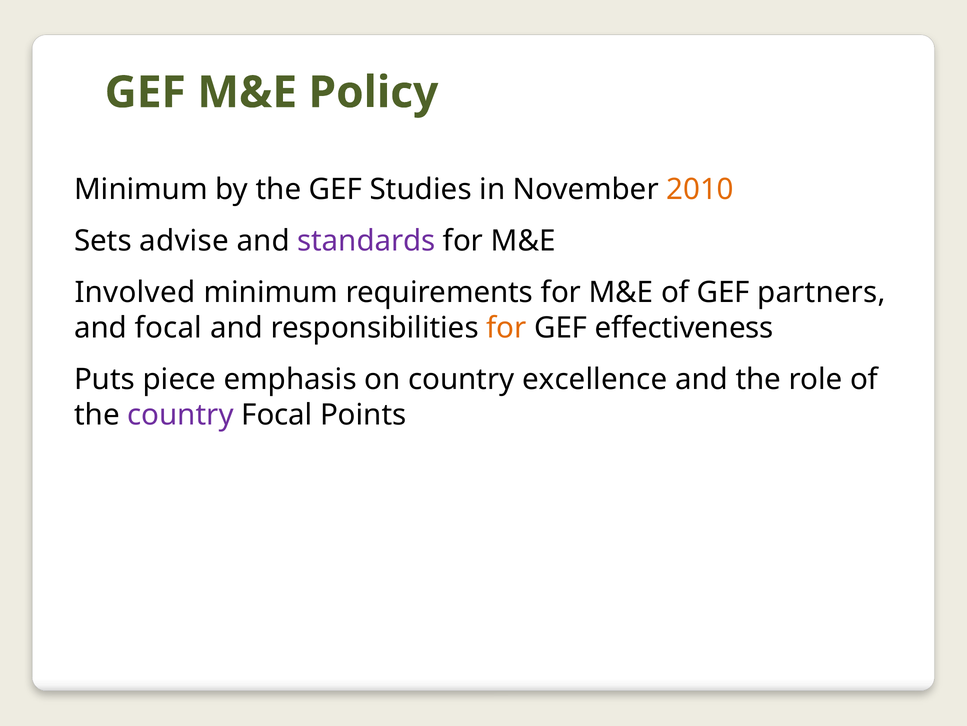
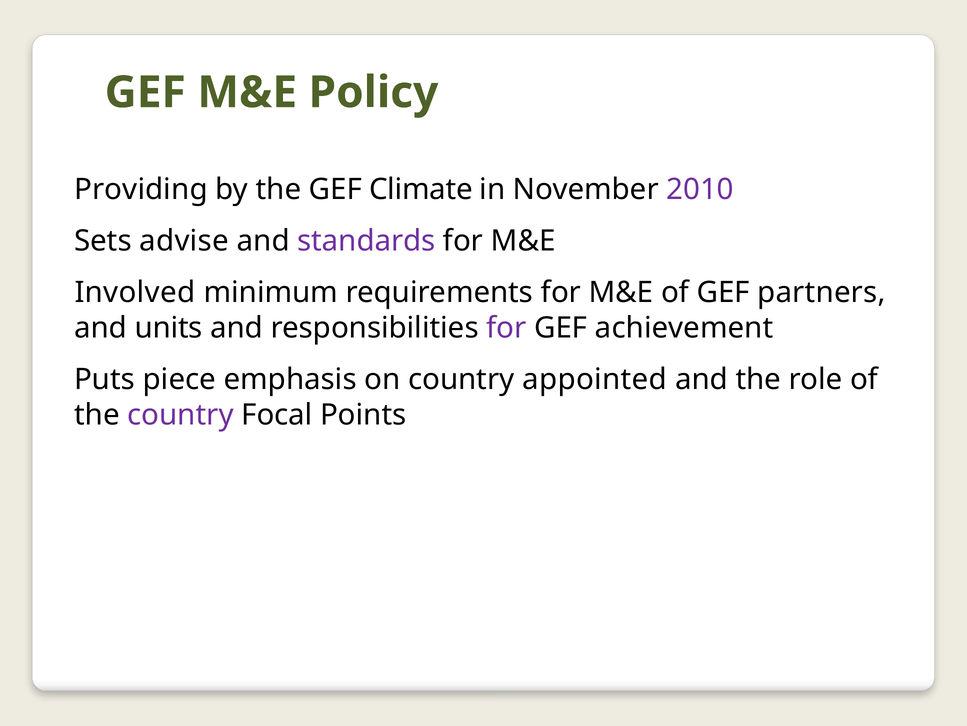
Minimum: Minimum -> Providing (141, 189)
Studies: Studies -> Climate (421, 189)
2010 colour: orange -> purple (700, 189)
and focal: focal -> units (169, 328)
for colour: orange -> purple (506, 328)
effectiveness: effectiveness -> achievement (684, 328)
excellence: excellence -> appointed (595, 379)
